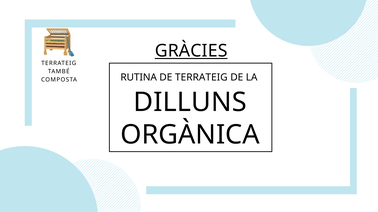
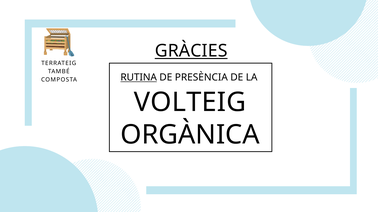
RUTINA underline: none -> present (139, 78)
DE TERRATEIG: TERRATEIG -> PRESÈNCIA (201, 78)
DILLUNS: DILLUNS -> VOLTEIG (190, 103)
